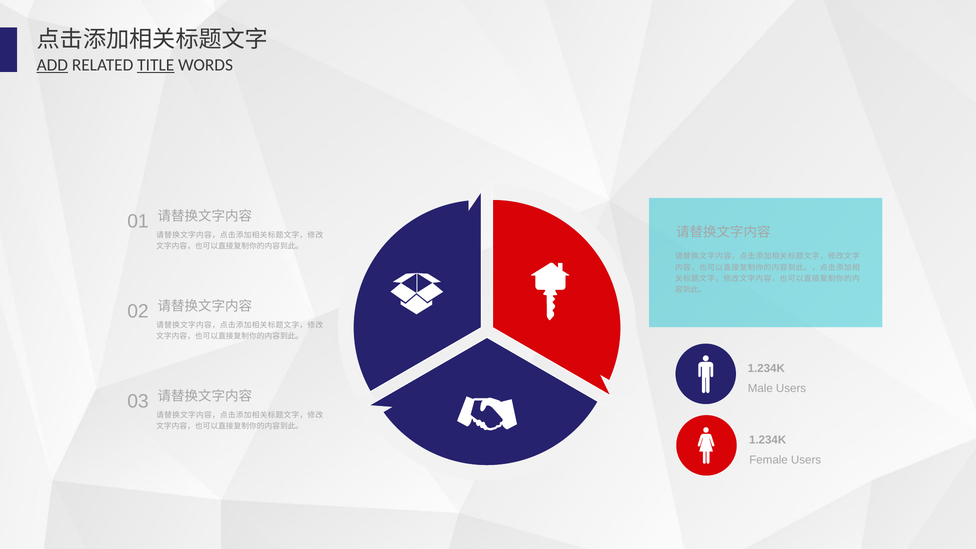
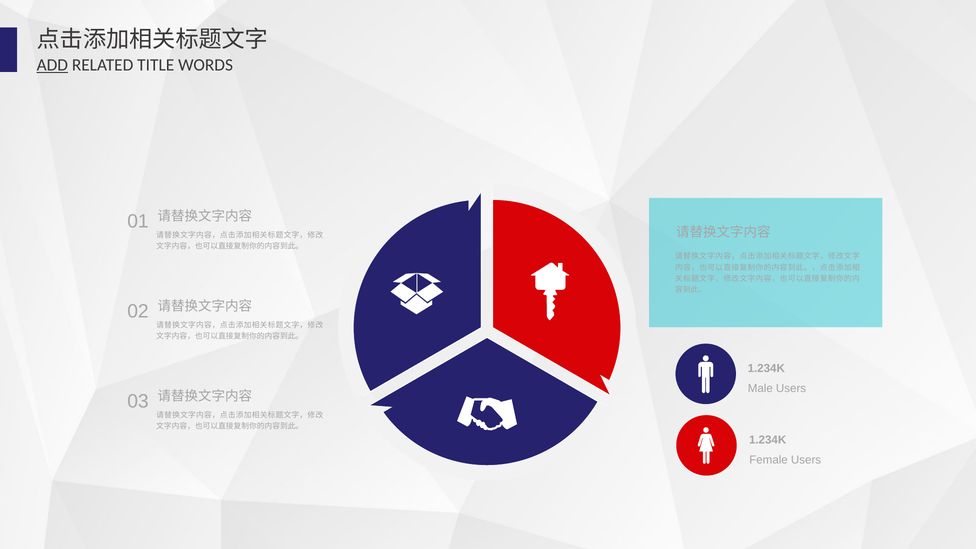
TITLE underline: present -> none (156, 65)
